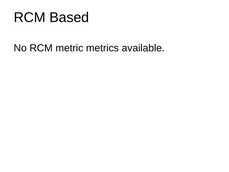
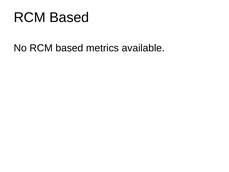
No RCM metric: metric -> based (69, 48)
